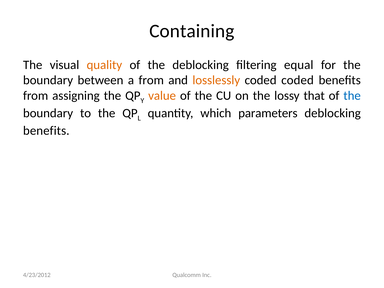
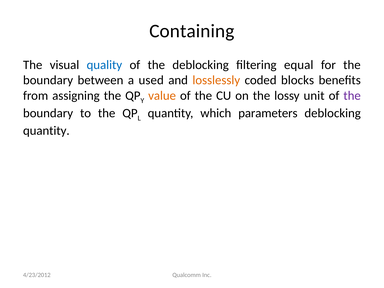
quality colour: orange -> blue (104, 65)
a from: from -> used (151, 80)
coded coded: coded -> blocks (298, 80)
that: that -> unit (314, 96)
the colour: blue -> purple (352, 96)
benefits: benefits -> quantity (46, 131)
